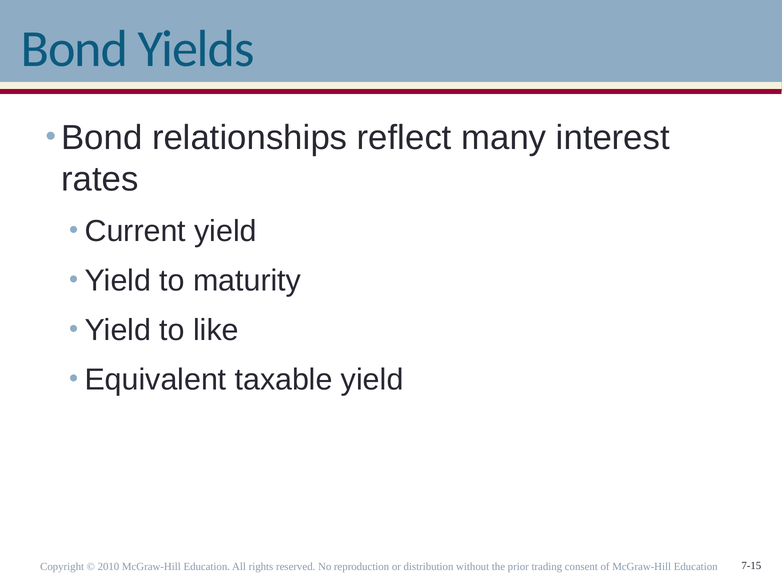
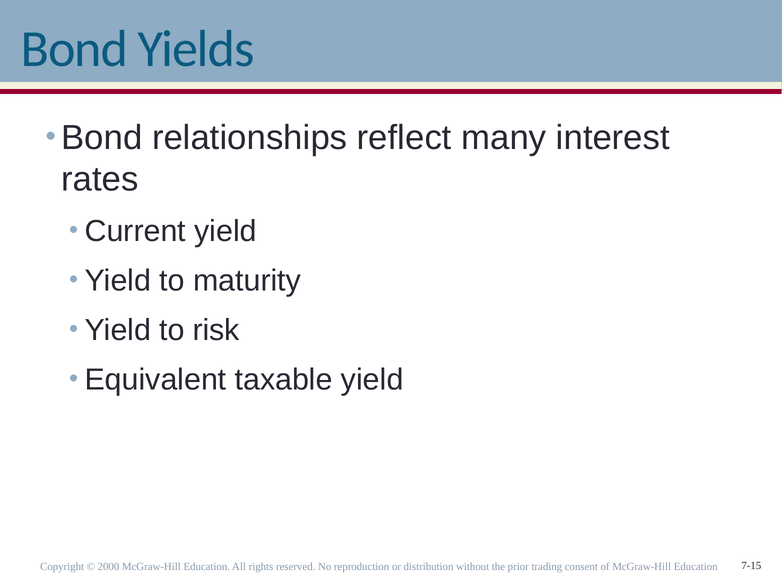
like: like -> risk (216, 331)
2010: 2010 -> 2000 (108, 567)
